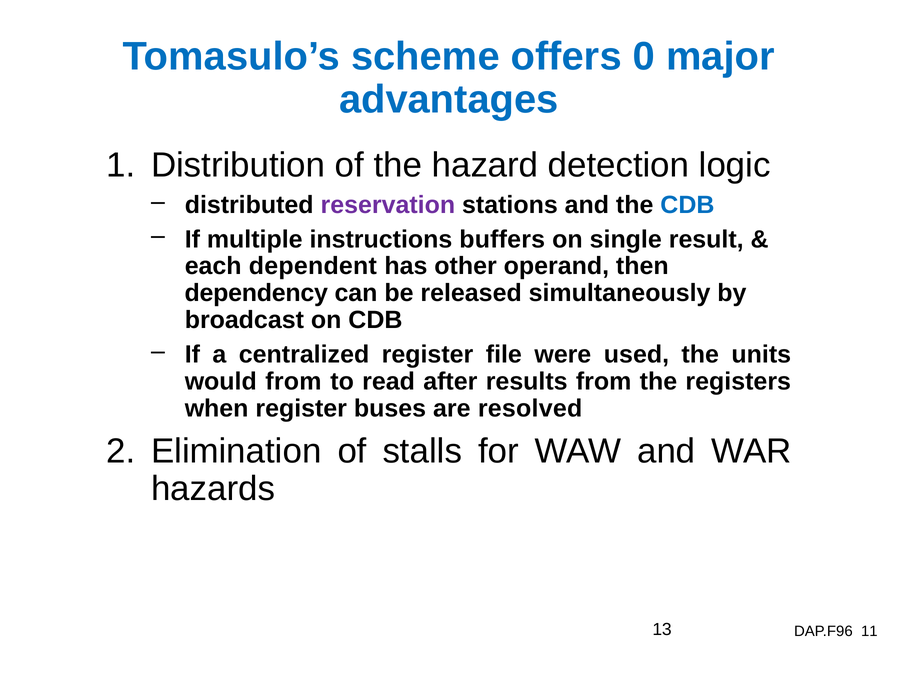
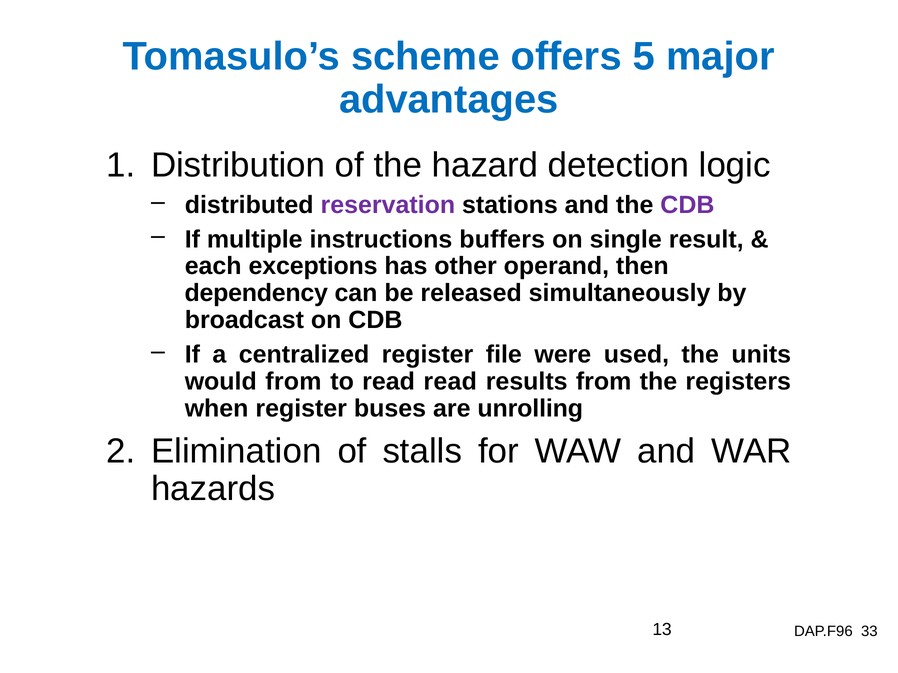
0: 0 -> 5 (644, 57)
CDB colour: blue -> purple (687, 205)
dependent: dependent -> exceptions (313, 266)
read after: after -> read (450, 382)
resolved: resolved -> unrolling (530, 409)
11: 11 -> 33 (869, 632)
